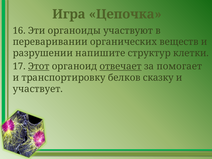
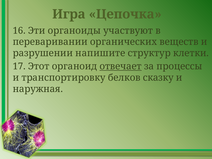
Этот underline: present -> none (39, 66)
помогает: помогает -> процессы (179, 66)
участвует: участвует -> наружная (38, 89)
